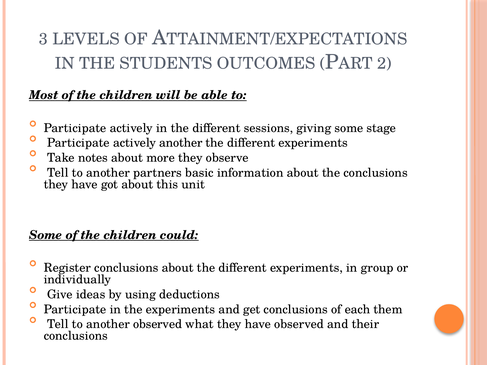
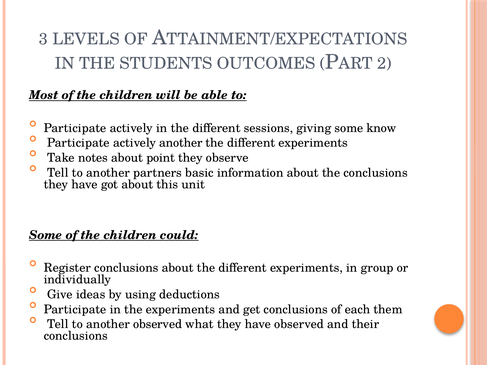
stage: stage -> know (381, 128)
more: more -> point (161, 158)
